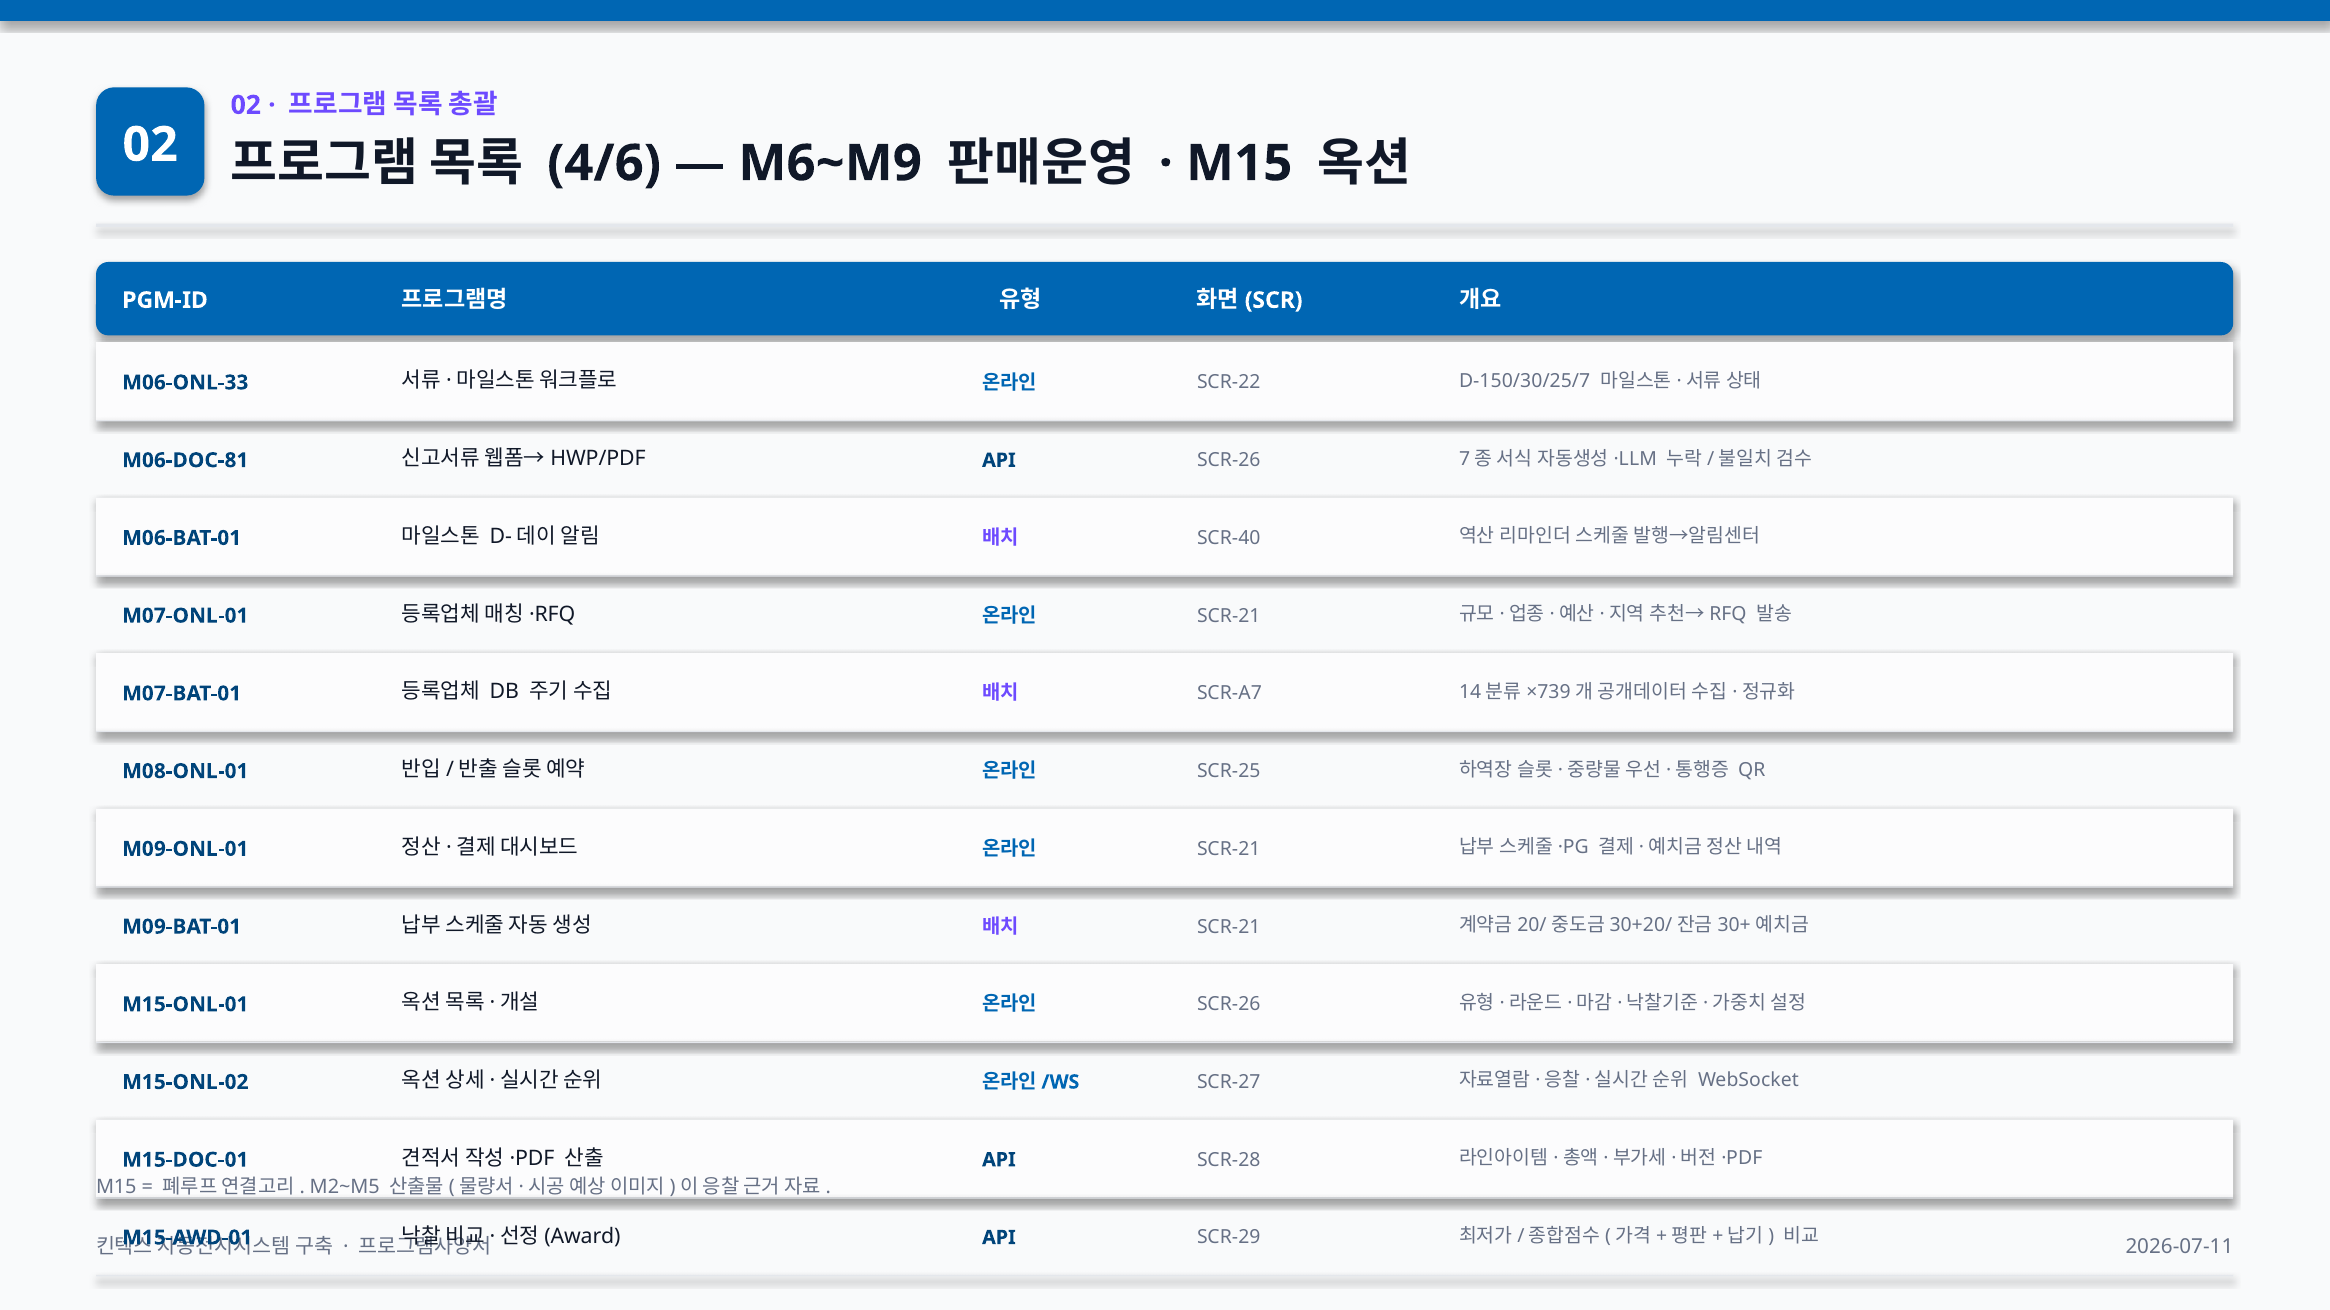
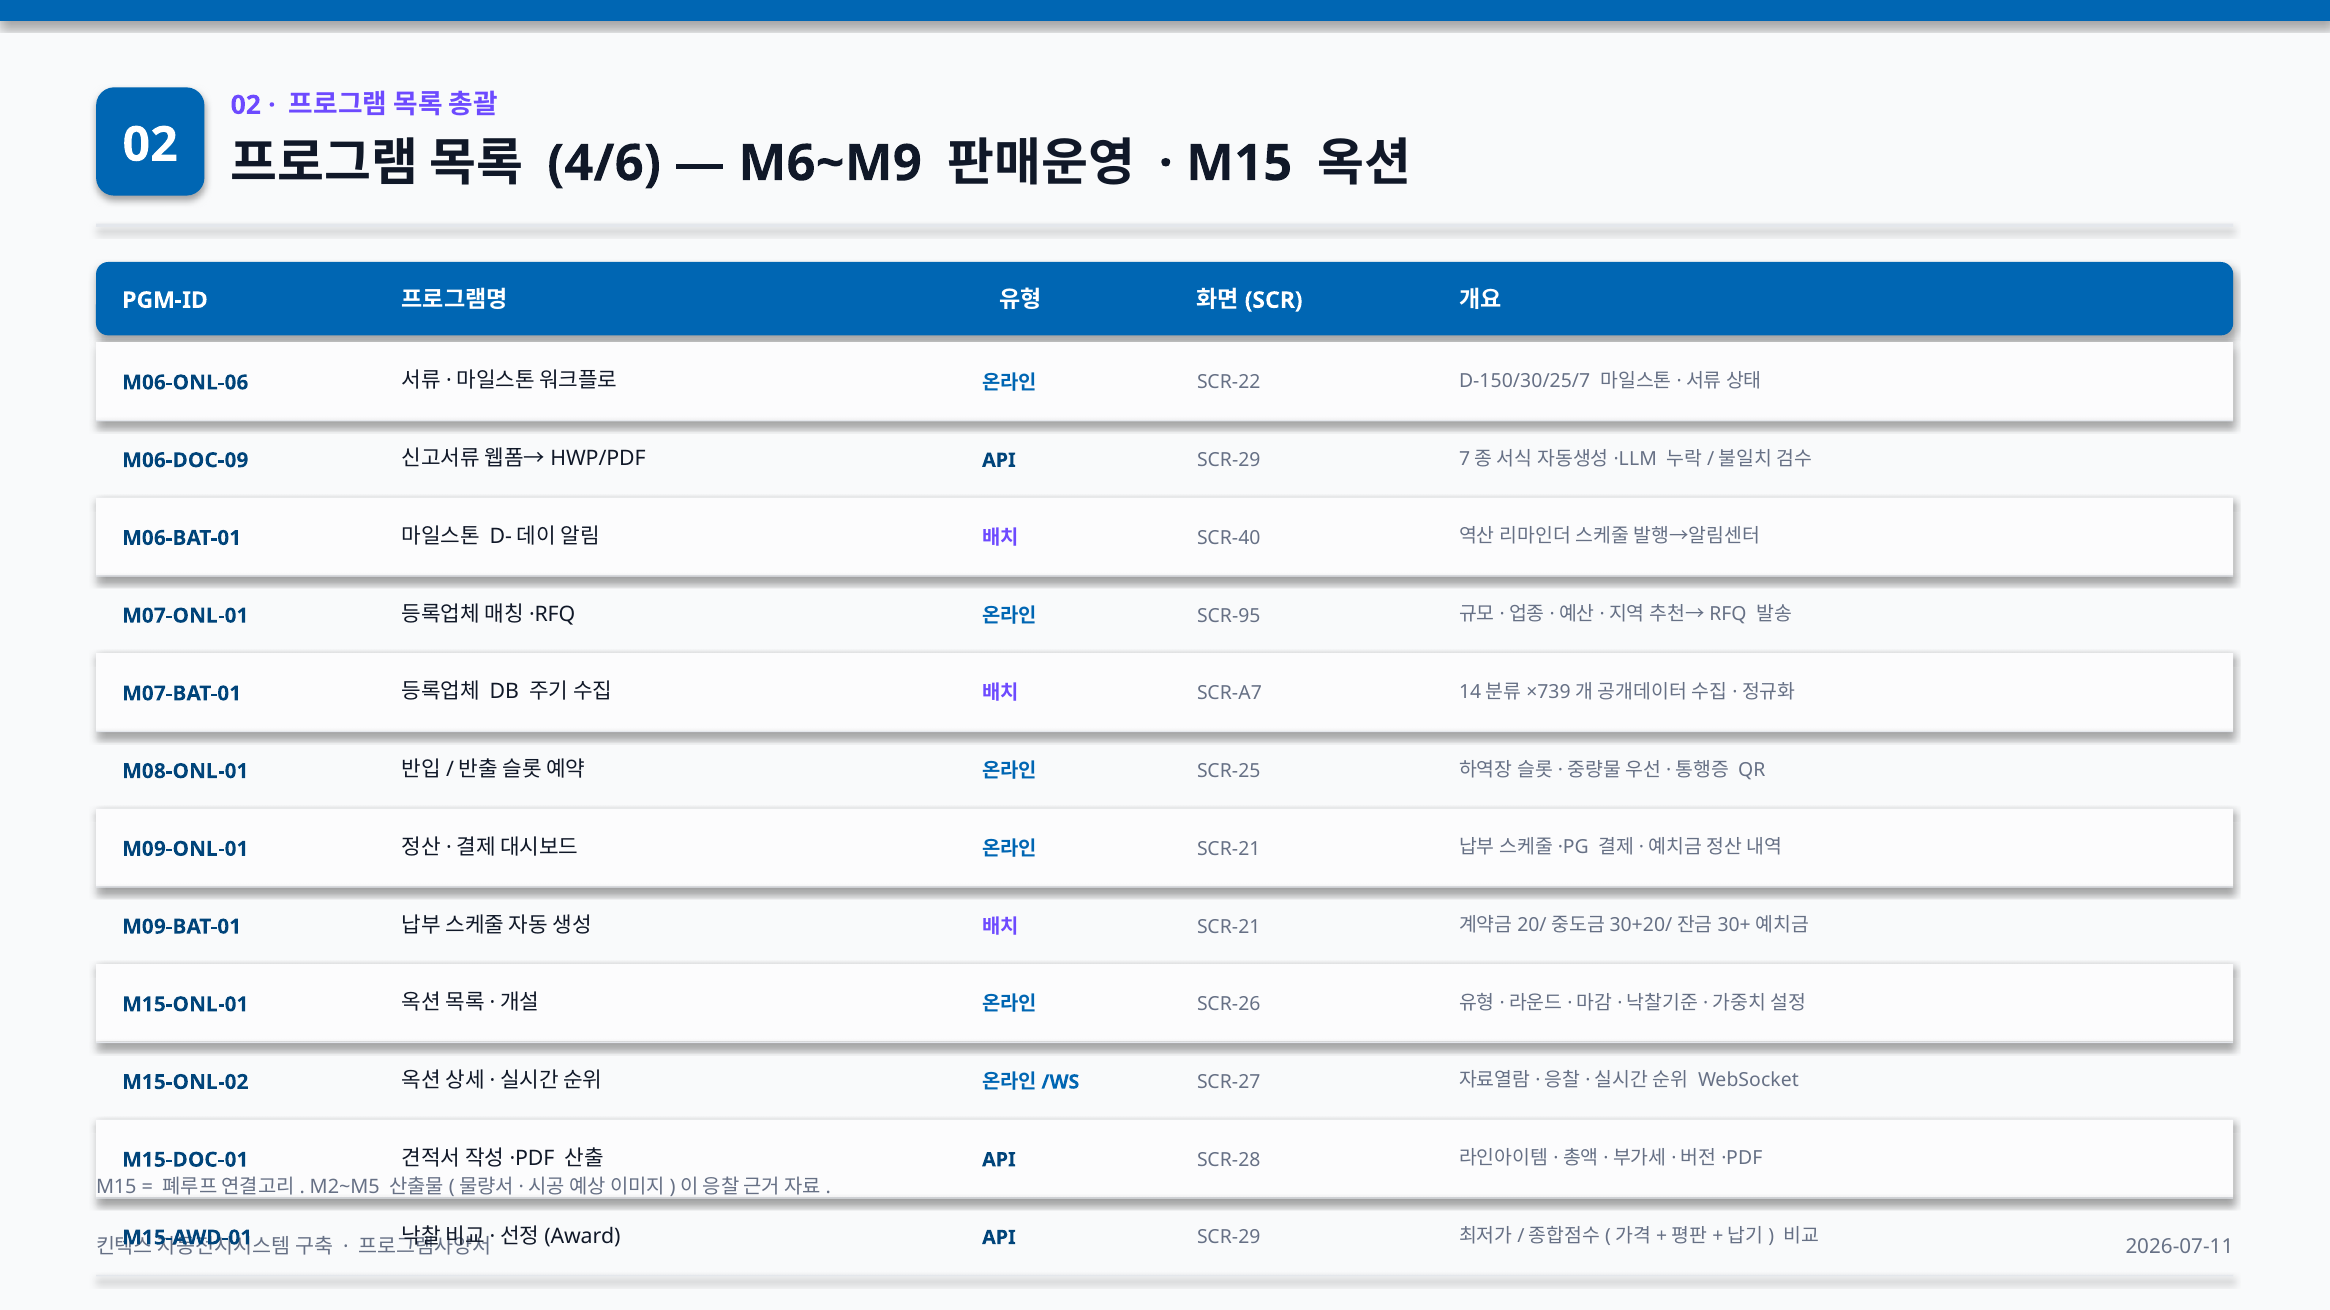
M06-ONL-33: M06-ONL-33 -> M06-ONL-06 (185, 383)
M06-DOC-81: M06-DOC-81 -> M06-DOC-09 (185, 461)
SCR-26: SCR-26 -> SCR-29 (1229, 460)
SCR-21: SCR-21 -> SCR-95 (1229, 616)
